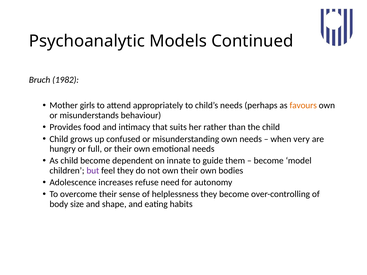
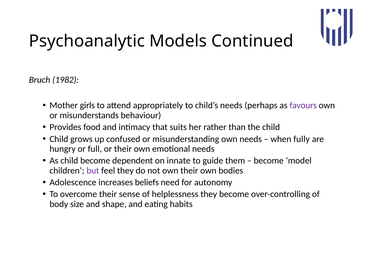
favours colour: orange -> purple (303, 106)
very: very -> fully (302, 139)
refuse: refuse -> beliefs (147, 183)
